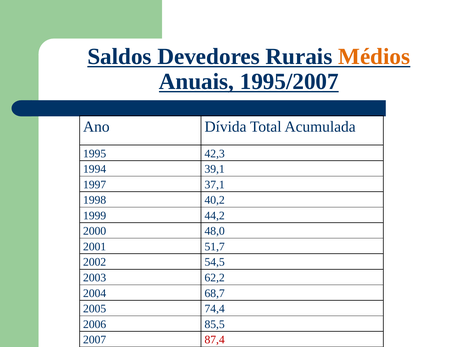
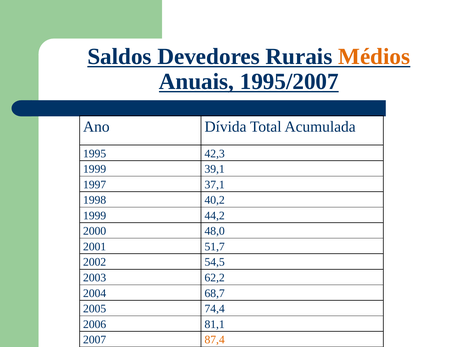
1994: 1994 -> 1999 (95, 169)
85,5: 85,5 -> 81,1 (215, 324)
87,4 colour: red -> orange (215, 340)
